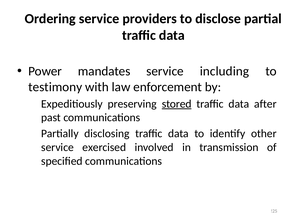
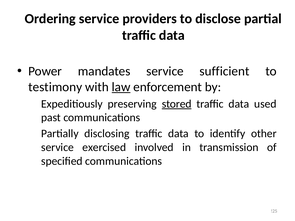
including: including -> sufficient (225, 71)
law underline: none -> present (121, 87)
after: after -> used (265, 104)
